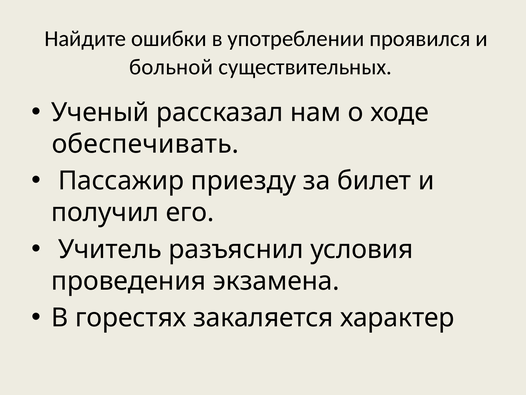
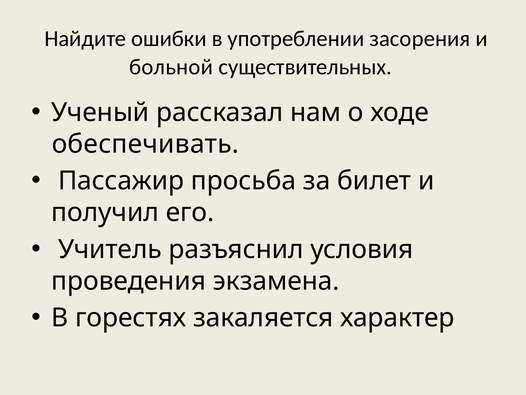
проявился: проявился -> засорения (420, 39)
приезду: приезду -> просьба (243, 181)
